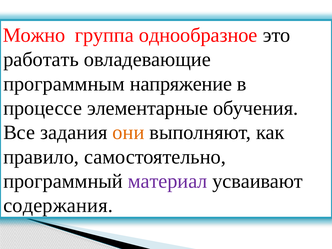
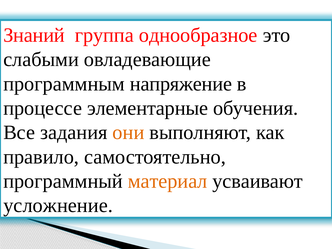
Можно: Можно -> Знаний (34, 35)
работать: работать -> слабыми (41, 59)
материал colour: purple -> orange (168, 181)
содержания: содержания -> усложнение (58, 205)
